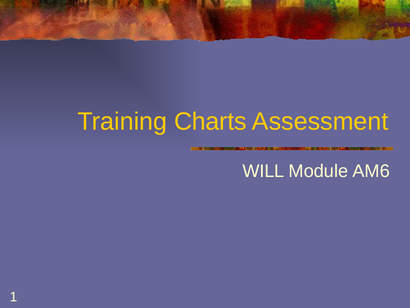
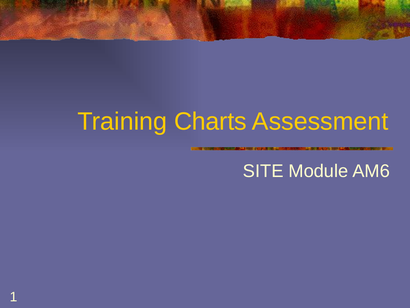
WILL: WILL -> SITE (263, 171)
